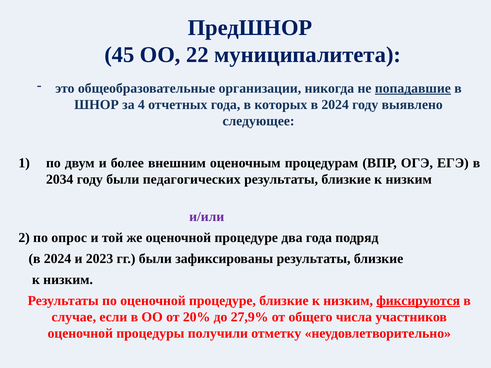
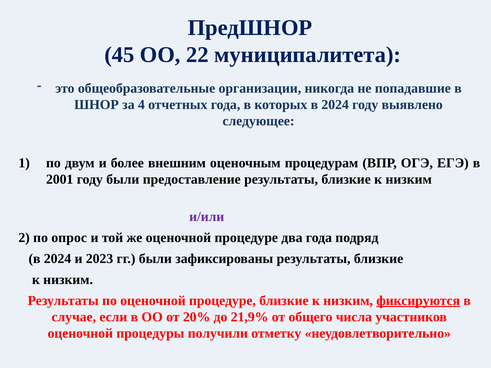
попадавшие underline: present -> none (413, 88)
2034: 2034 -> 2001 (60, 179)
педагогических: педагогических -> предоставление (192, 179)
27,9%: 27,9% -> 21,9% (250, 317)
